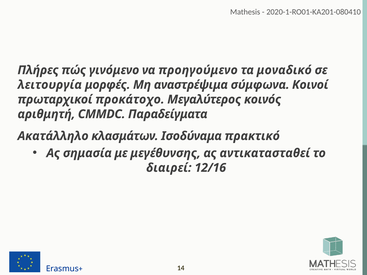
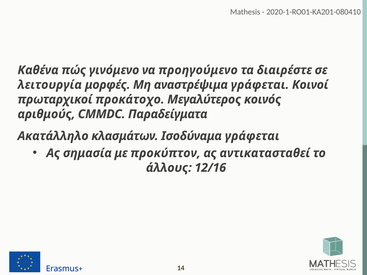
Πλήρες: Πλήρες -> Καθένα (38, 70)
μοναδικό: μοναδικό -> διαιρέστε (284, 70)
αναστρέψιμα σύμφωνα: σύμφωνα -> γράφεται (260, 85)
αριθμητή: αριθμητή -> αριθμούς (46, 114)
Ισοδύναμα πρακτικό: πρακτικό -> γράφεται (252, 136)
μεγέθυνσης: μεγέθυνσης -> προκύπτον (165, 153)
διαιρεί: διαιρεί -> άλλους (169, 168)
